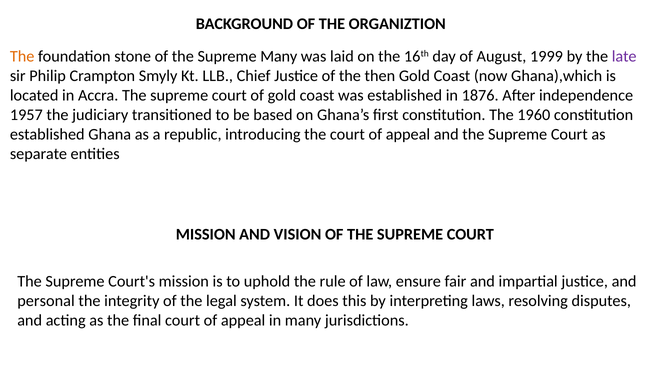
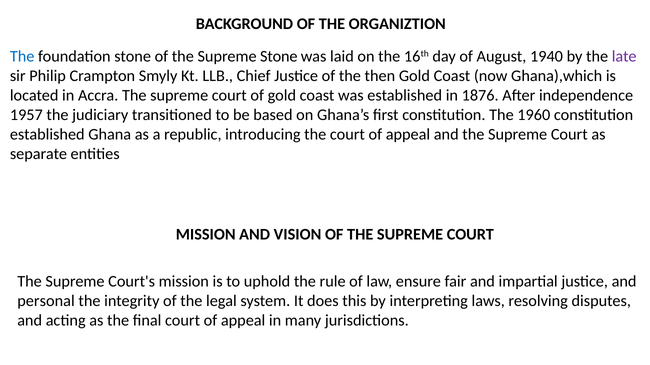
The colour: orange -> blue (22, 56)
Supreme Many: Many -> Stone (279, 56)
1999: 1999 -> 1940 (546, 56)
